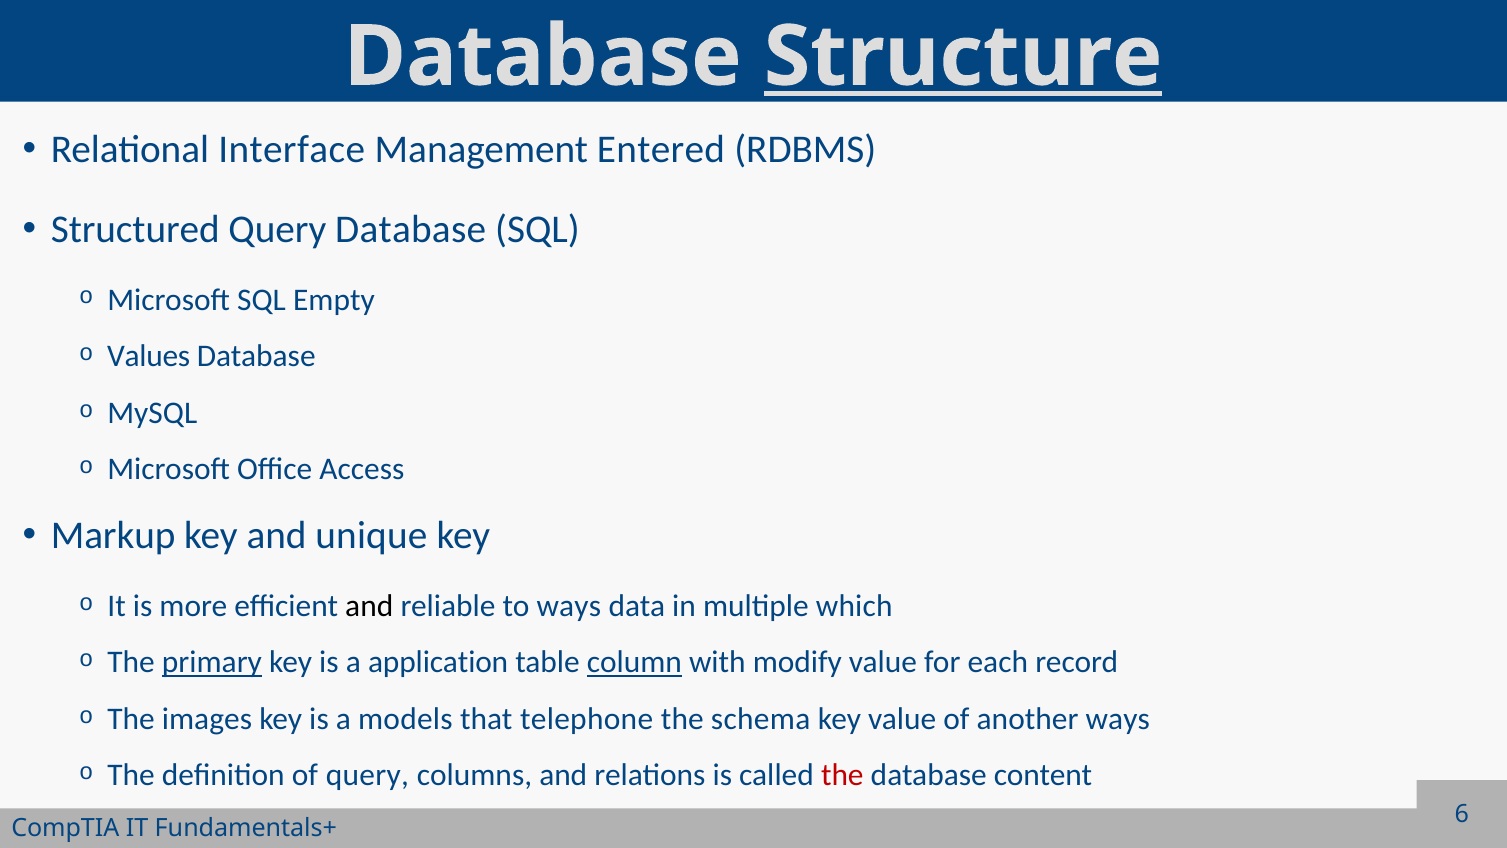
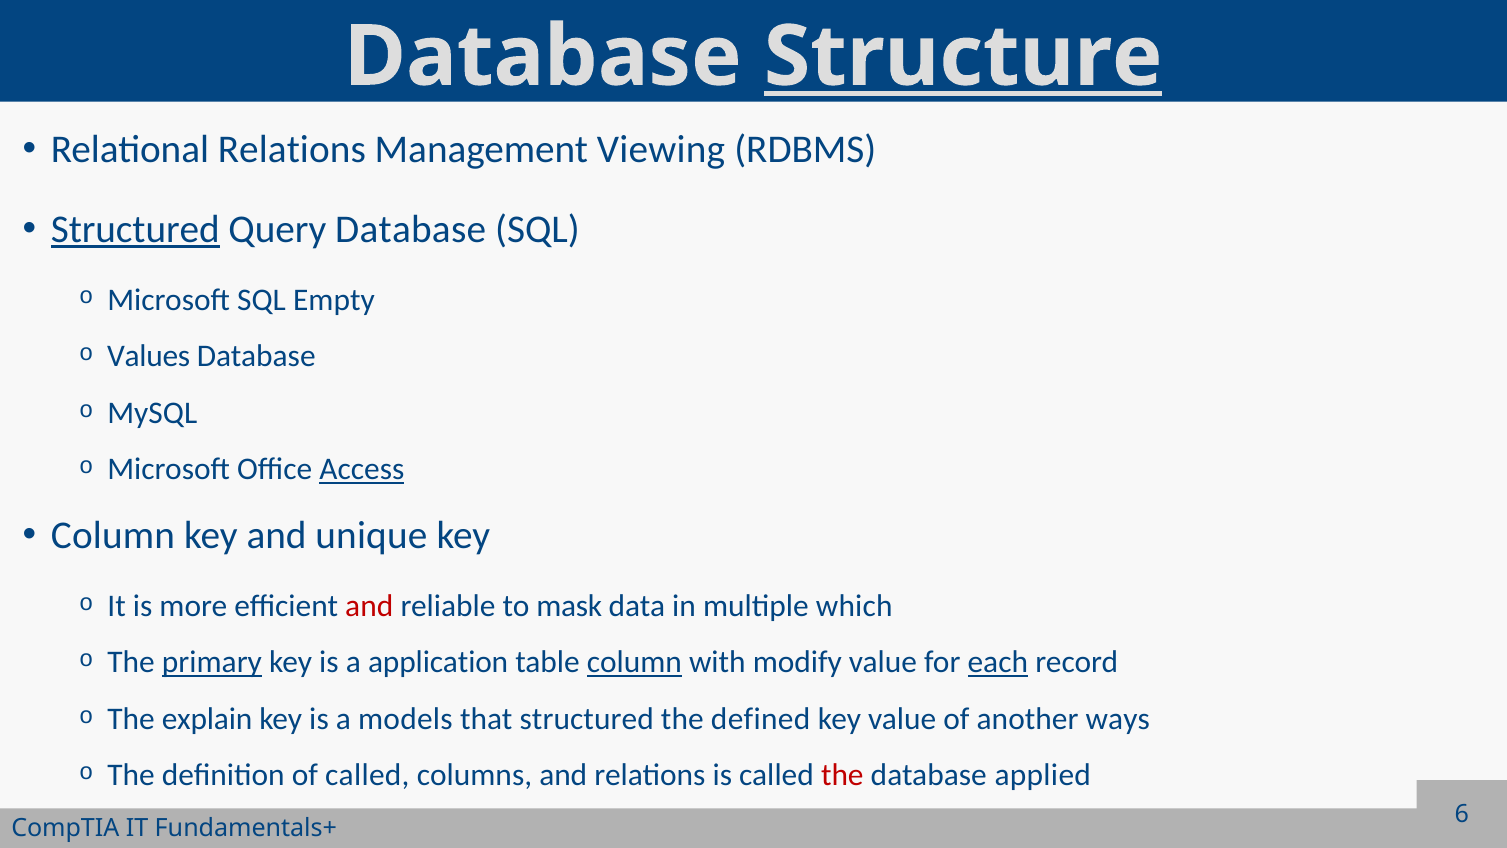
Relational Interface: Interface -> Relations (292, 150)
Entered: Entered -> Viewing (661, 150)
Structured underline: none -> present (135, 230)
Access underline: none -> present (362, 469)
Markup: Markup -> Column (113, 536)
and colour: black -> red (369, 606)
to ways: ways -> mask (569, 606)
each underline: none -> present (998, 662)
images: images -> explain (207, 719)
that telephone: telephone -> structured (587, 719)
schema: schema -> defined (761, 719)
of query: query -> called (367, 775)
content: content -> applied (1043, 775)
